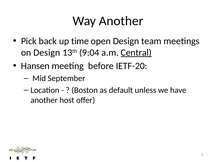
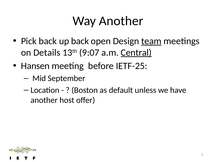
up time: time -> back (80, 41)
team underline: none -> present (151, 41)
on Design: Design -> Details (47, 53)
9:04: 9:04 -> 9:07 (89, 53)
IETF-20: IETF-20 -> IETF-25 (132, 66)
